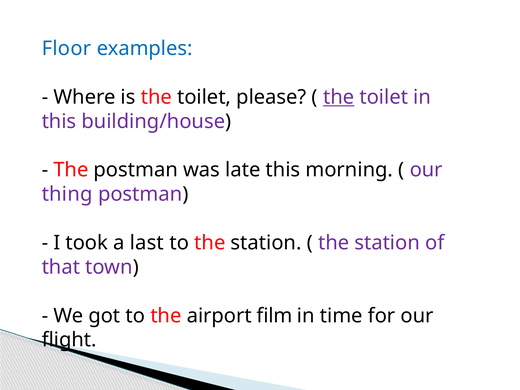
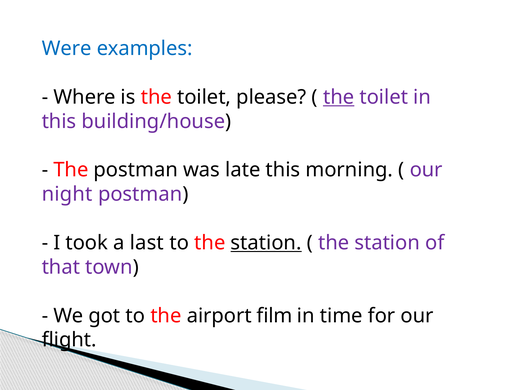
Floor: Floor -> Were (67, 49)
thing: thing -> night (67, 194)
station underline: none -> present (266, 243)
